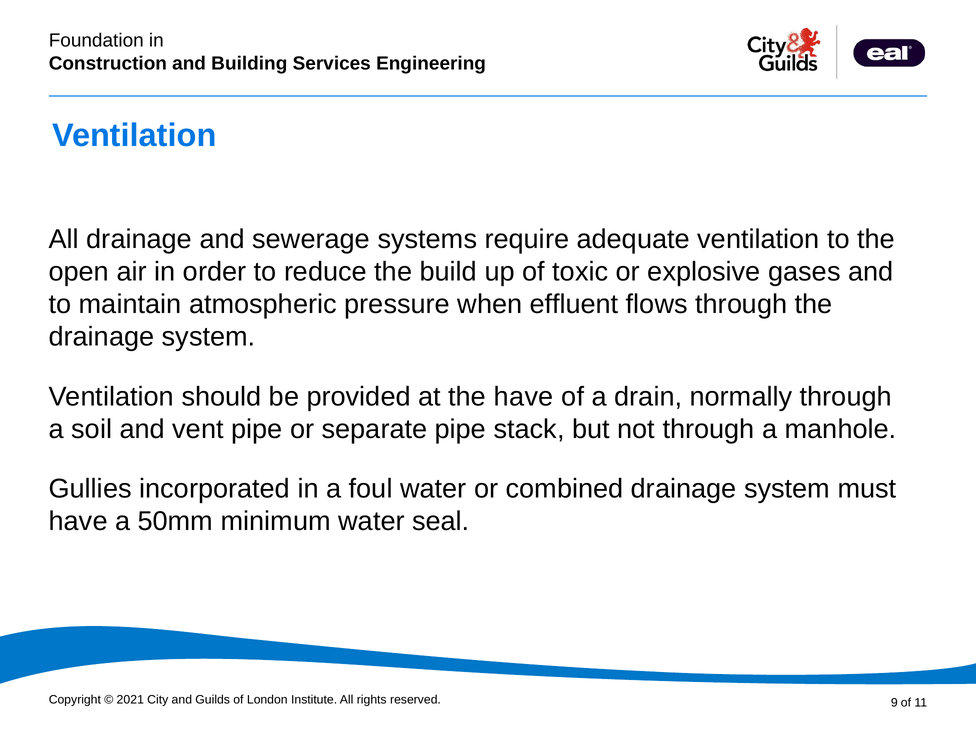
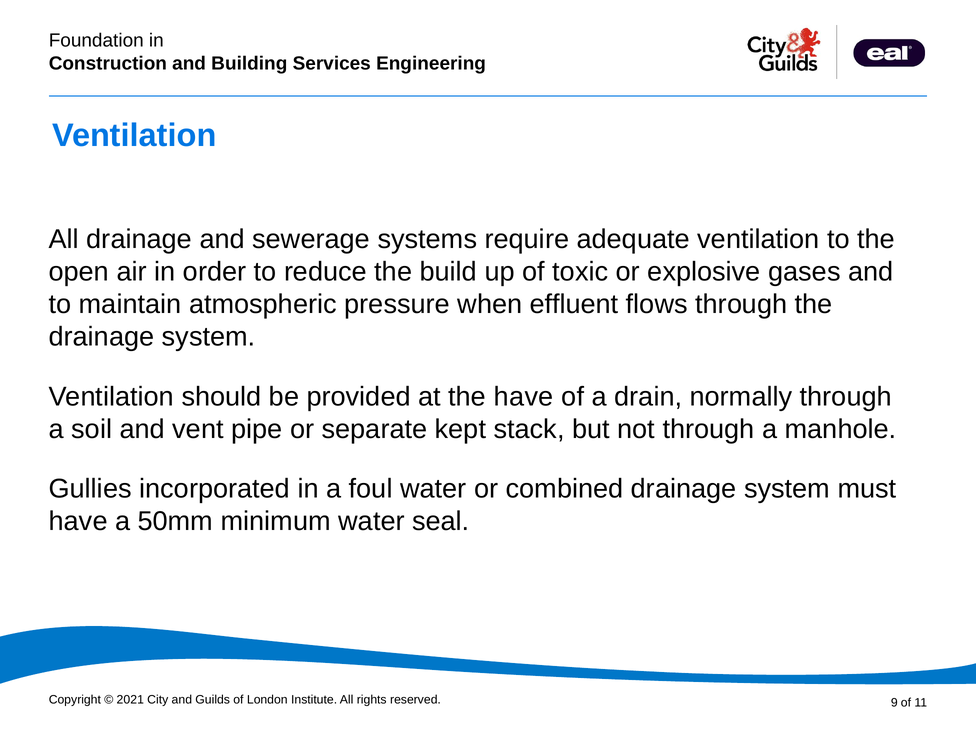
separate pipe: pipe -> kept (460, 429)
